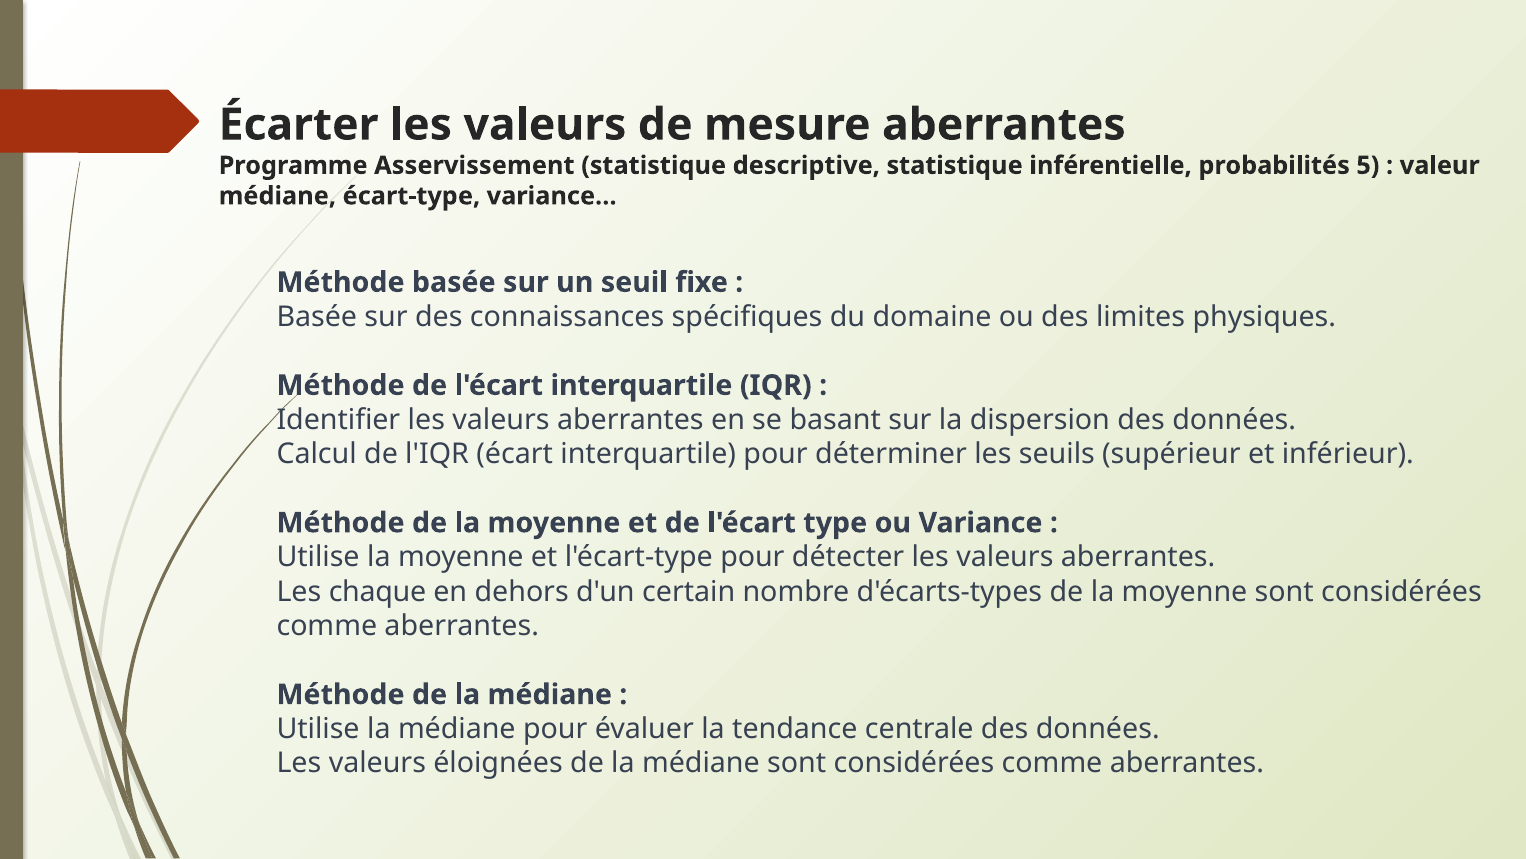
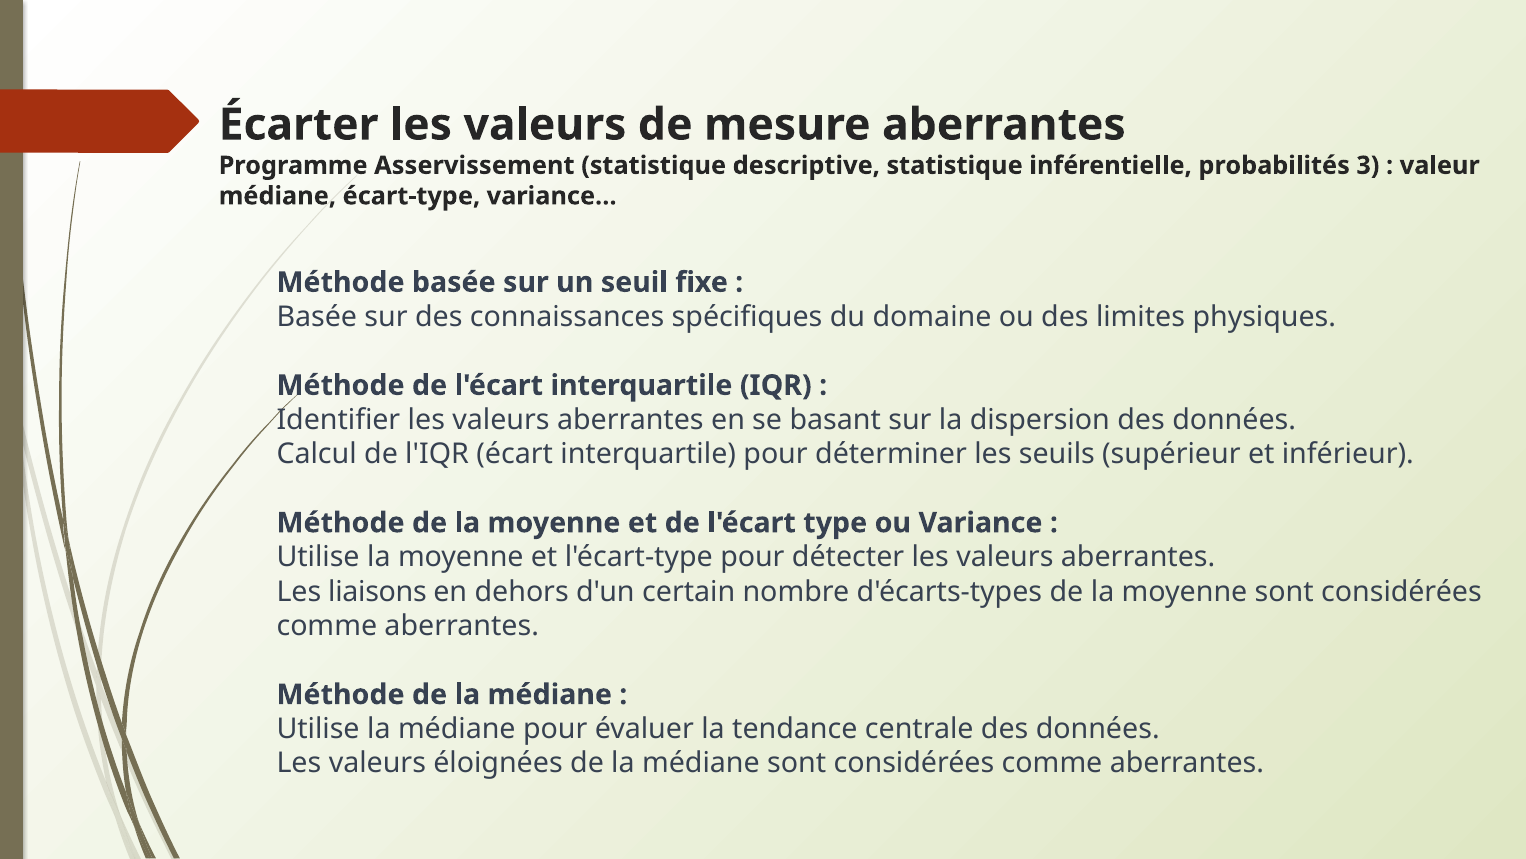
5: 5 -> 3 (1368, 165)
chaque: chaque -> liaisons (378, 591)
